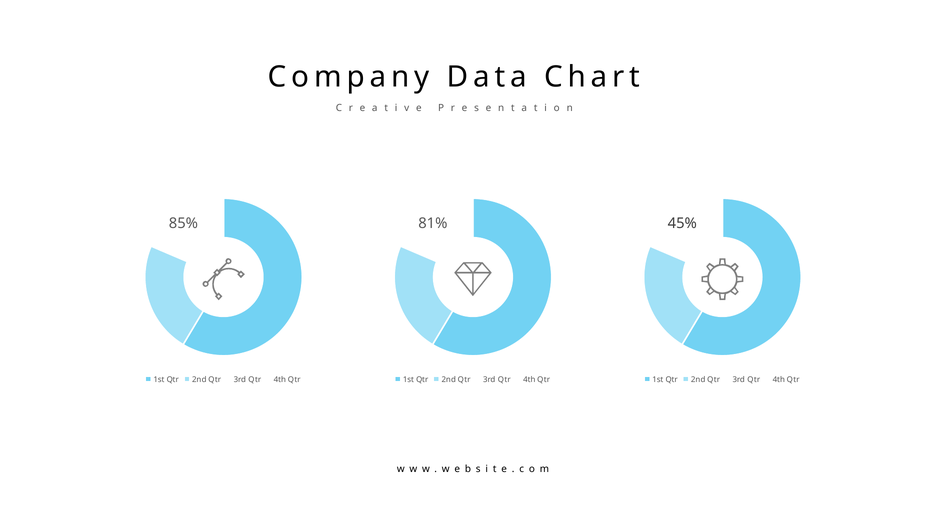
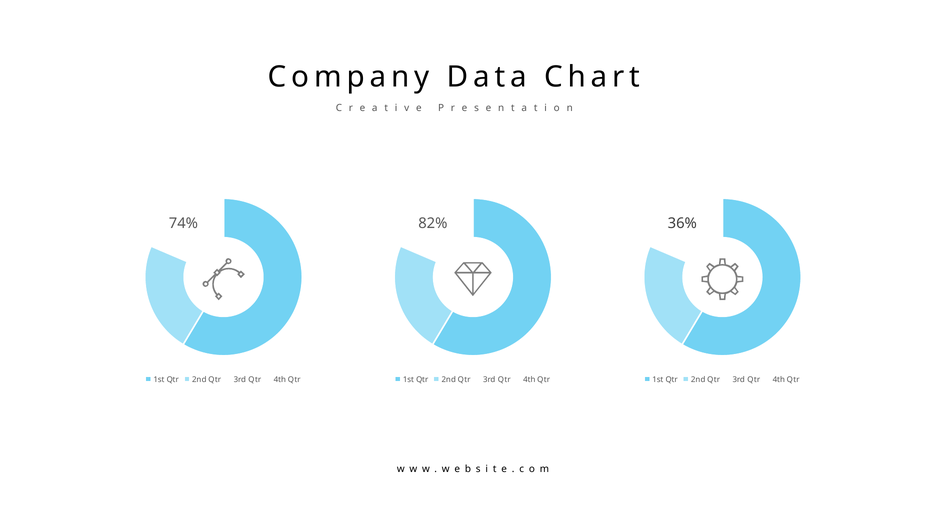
85%: 85% -> 74% (183, 224)
81%: 81% -> 82% (433, 224)
45%: 45% -> 36% (682, 224)
